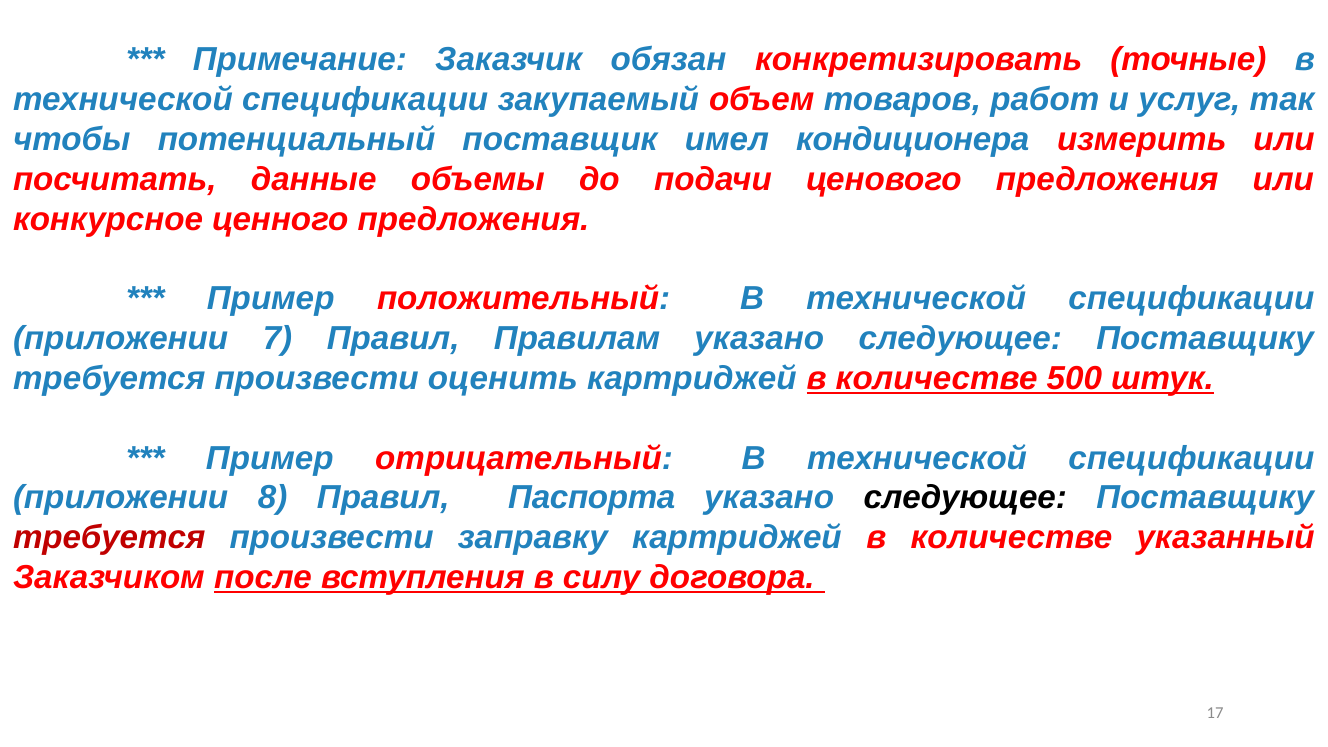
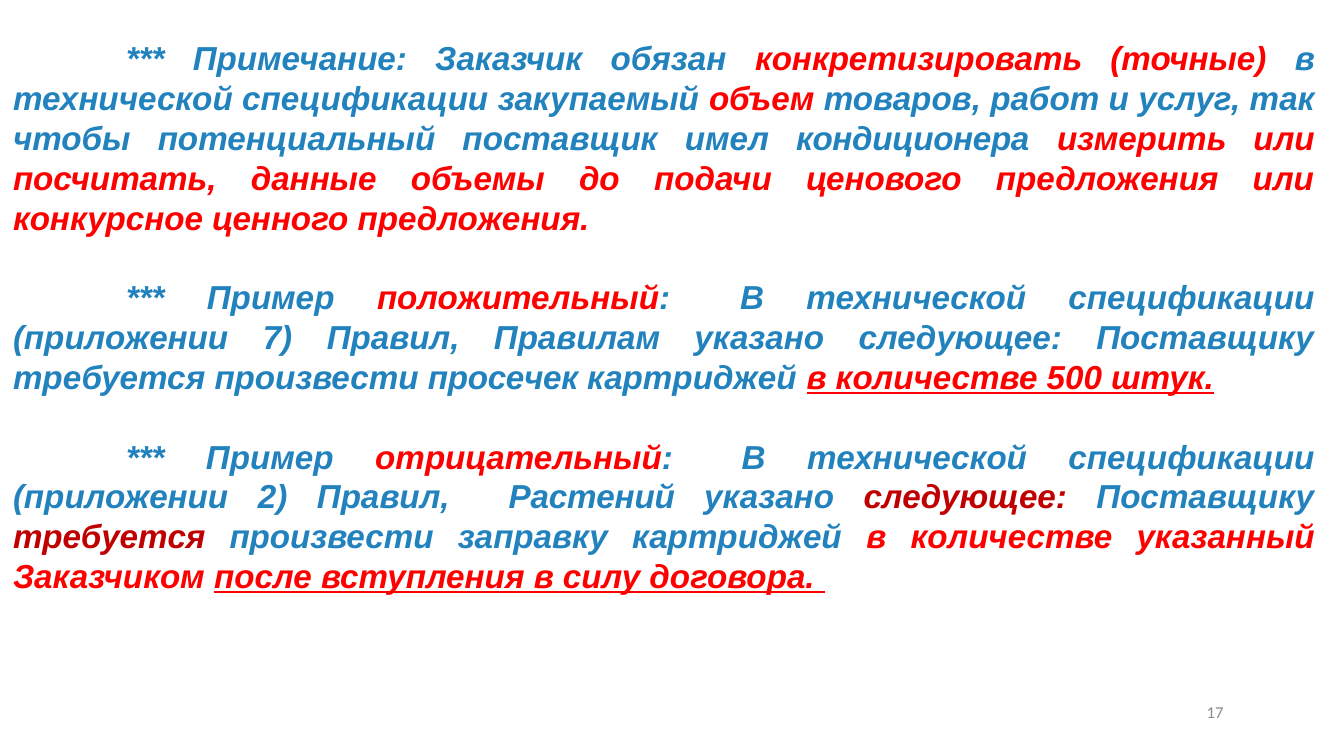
оценить: оценить -> просечек (503, 379)
8: 8 -> 2 (273, 498)
Паспорта: Паспорта -> Растений (592, 498)
следующее colour: black -> red (965, 498)
